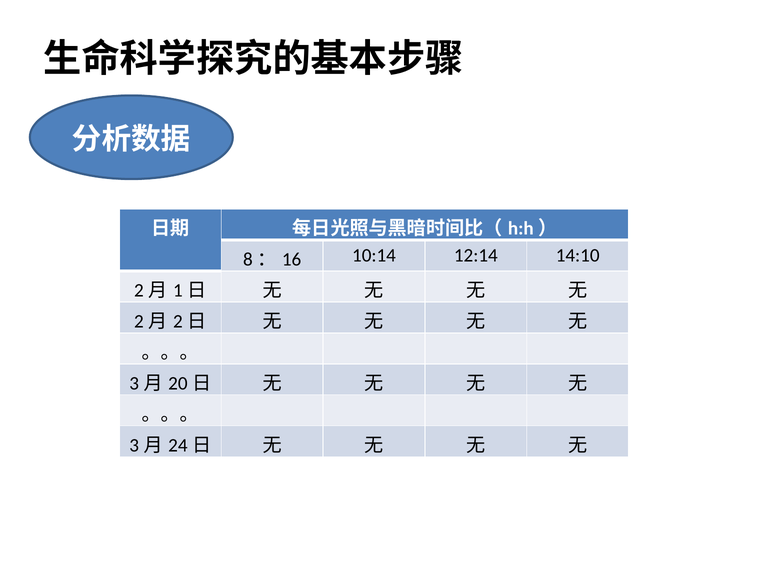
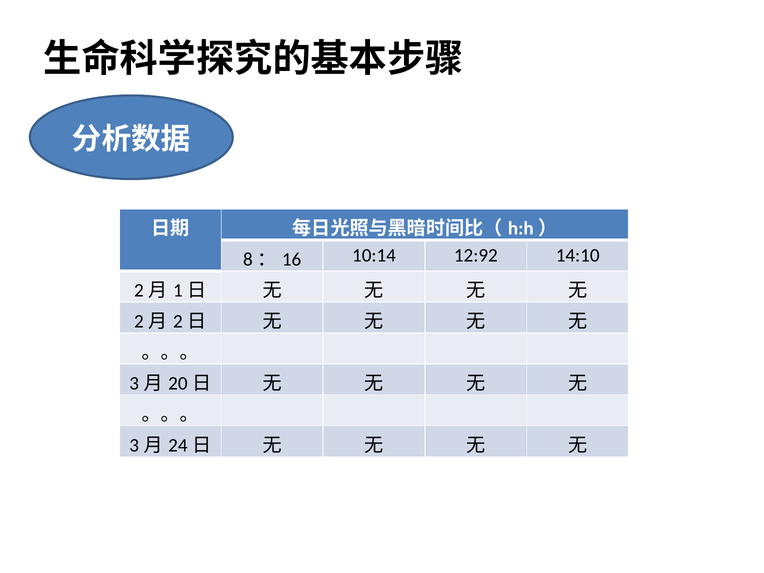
12:14: 12:14 -> 12:92 (476, 256)
